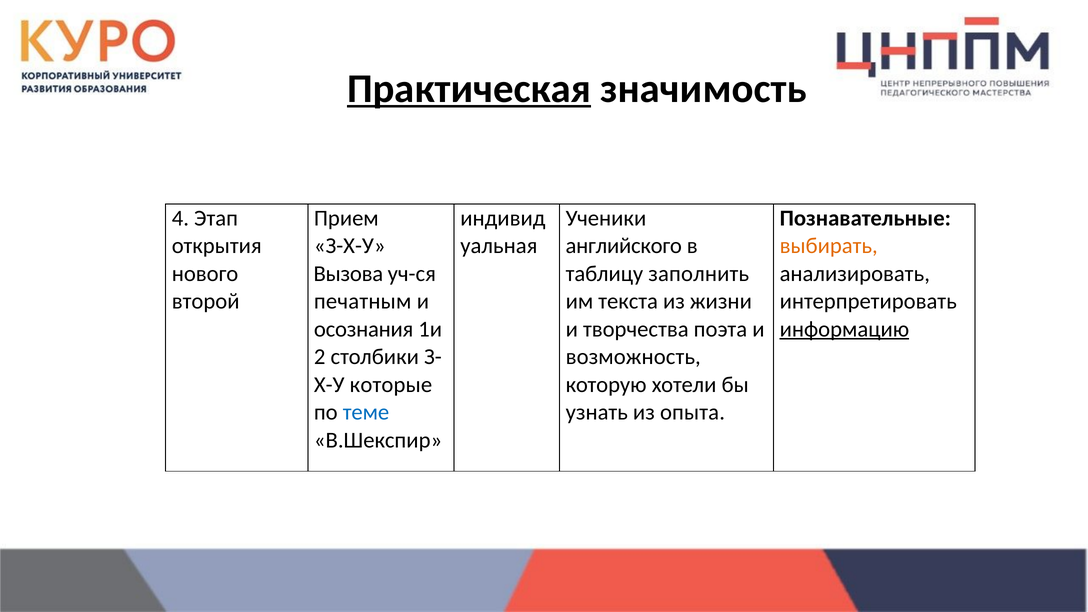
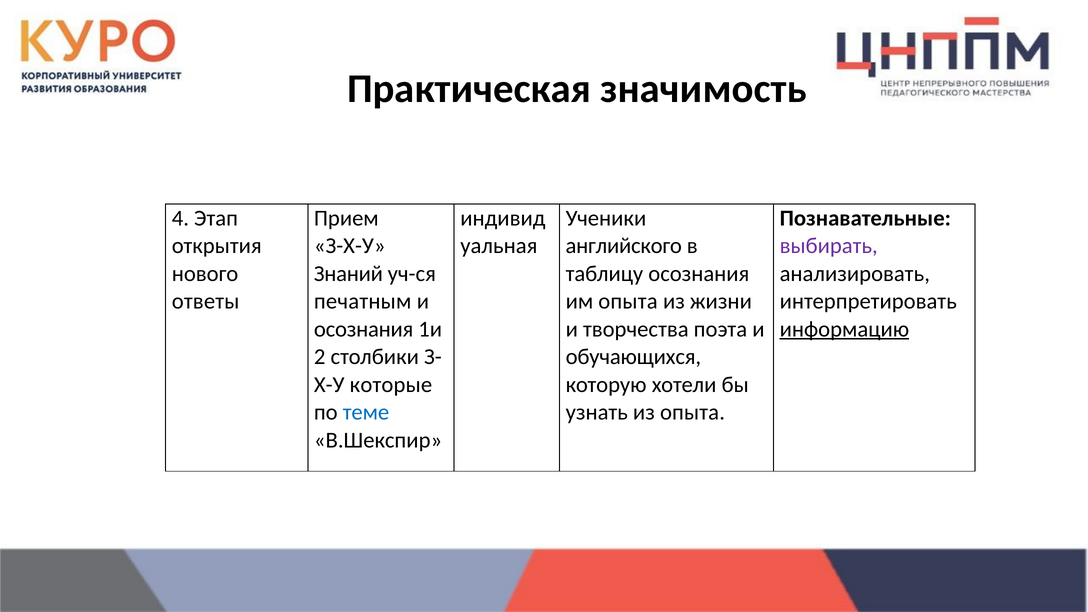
Практическая underline: present -> none (469, 89)
выбирать colour: orange -> purple (829, 246)
Вызова: Вызова -> Знаний (348, 274)
таблицу заполнить: заполнить -> осознания (699, 274)
второй: второй -> ответы (206, 301)
им текста: текста -> опыта (628, 301)
возможность: возможность -> обучающихся (633, 357)
